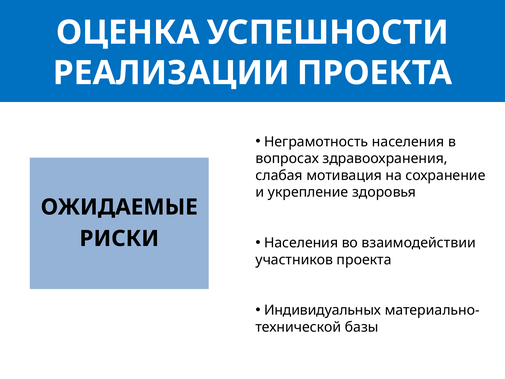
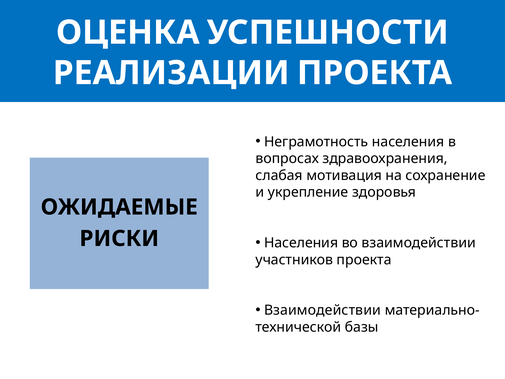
Индивидуальных: Индивидуальных -> Взаимодействии (322, 310)
